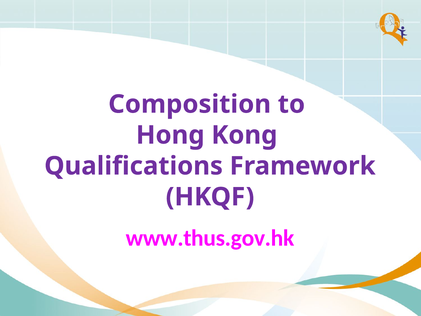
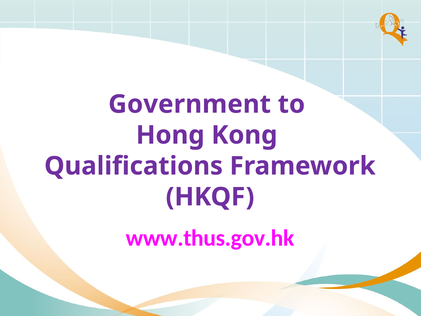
Composition: Composition -> Government (190, 104)
